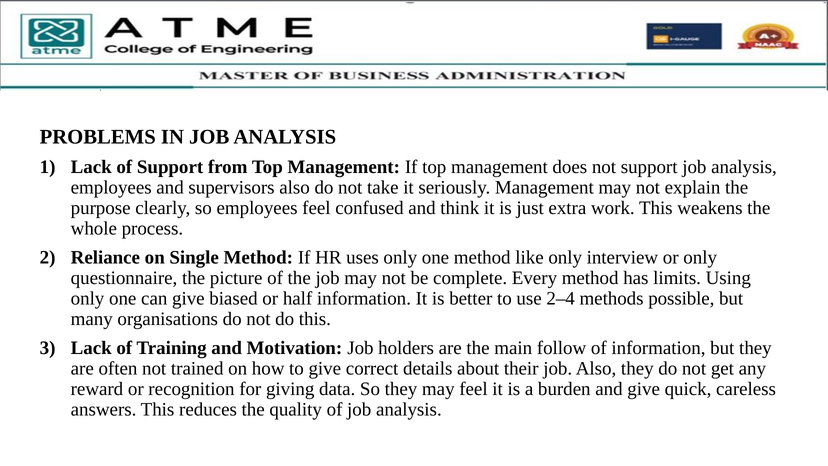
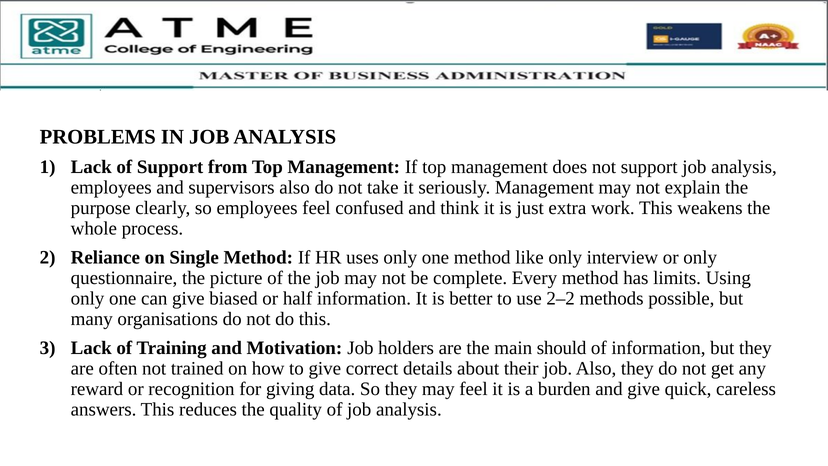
2–4: 2–4 -> 2–2 (561, 298)
follow: follow -> should (562, 348)
